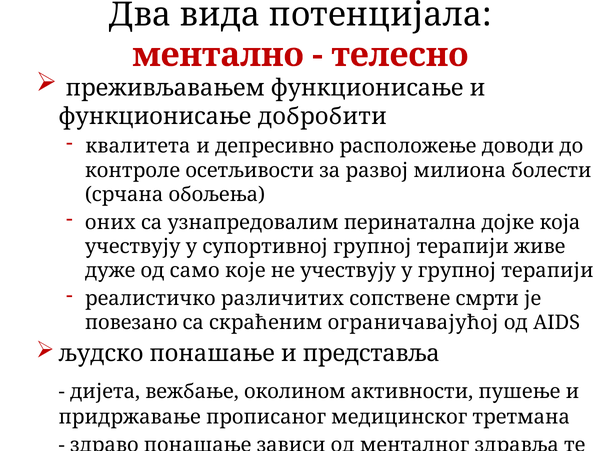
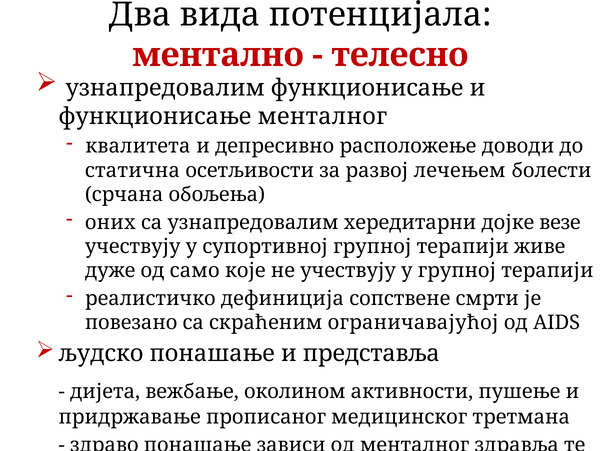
преживљавањем: преживљавањем -> узнапредовалим (165, 88)
функционисање добробити: добробити -> менталног (322, 116)
контроле: контроле -> статична (132, 170)
милиона: милиона -> лечењем (460, 170)
перинатална: перинатална -> хередитарни (410, 222)
која: која -> везе (560, 222)
различитих: различитих -> дефиниција (282, 299)
